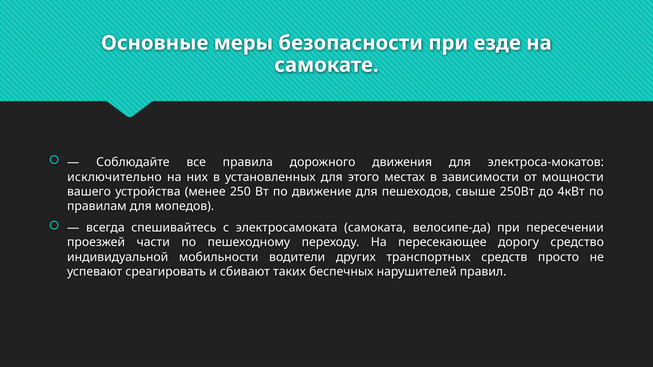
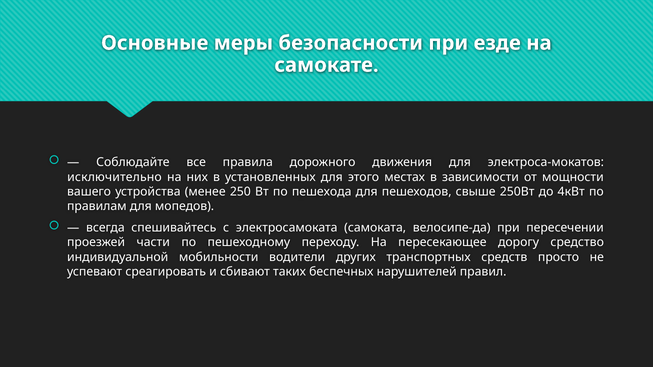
движение: движение -> пешехода (322, 192)
